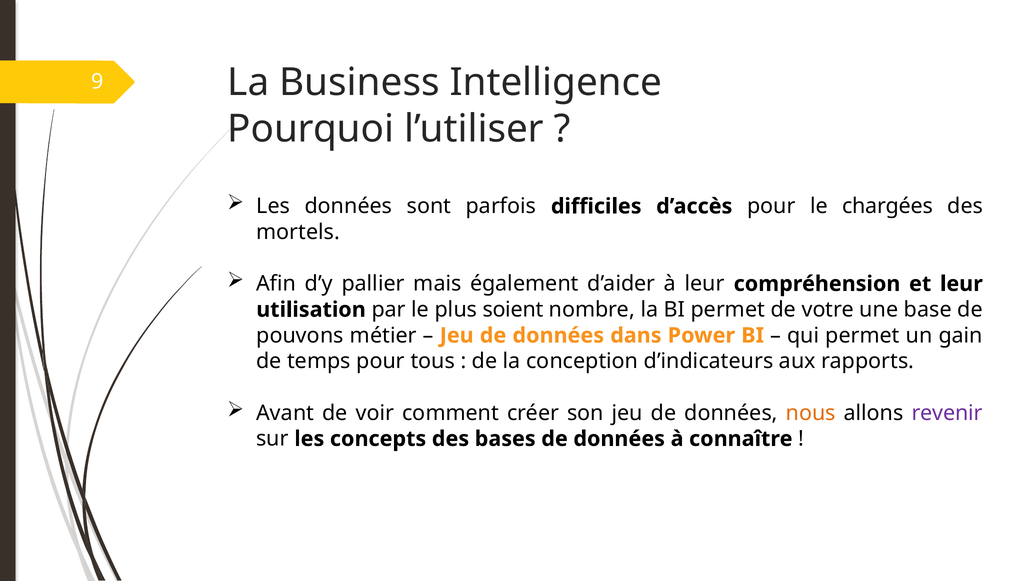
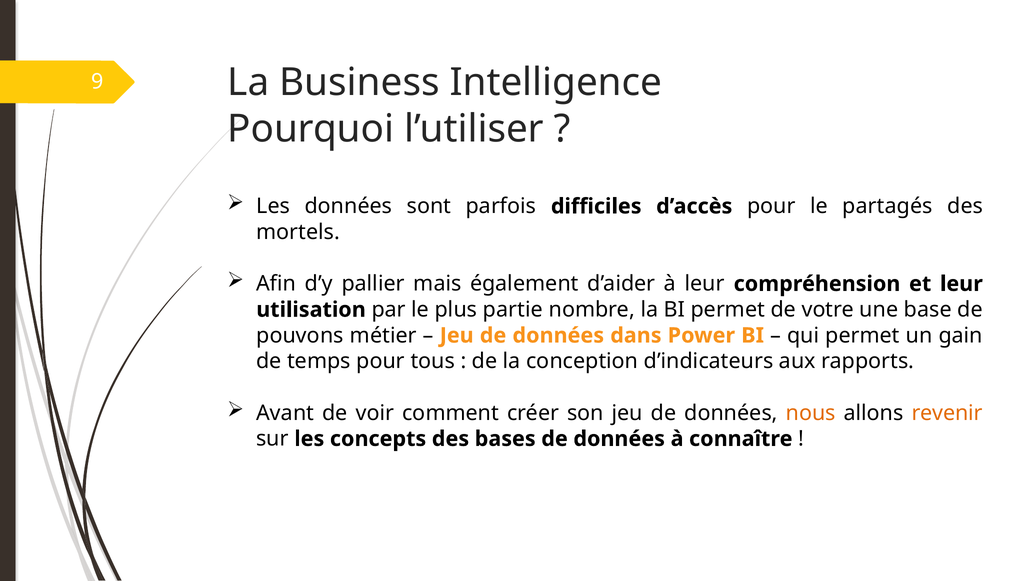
chargées: chargées -> partagés (887, 206)
soient: soient -> partie (513, 309)
revenir colour: purple -> orange (947, 413)
